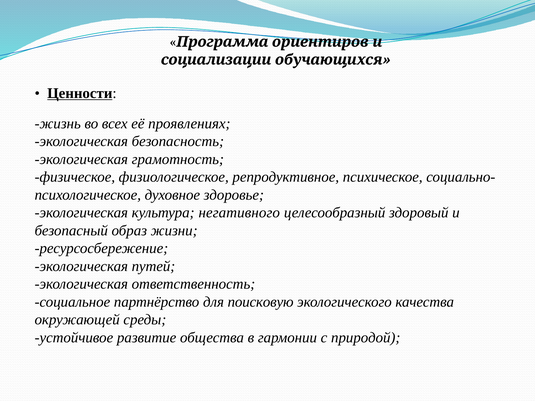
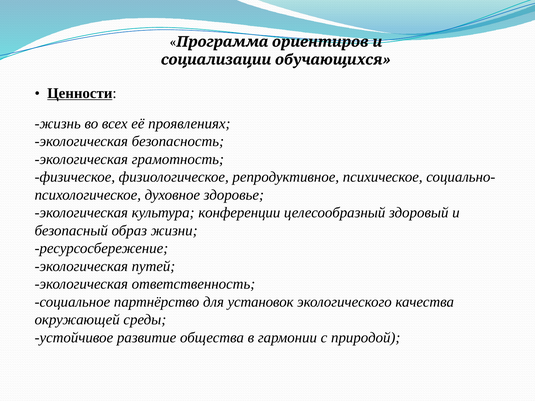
негативного: негативного -> конференции (239, 213)
поисковую: поисковую -> установок (261, 302)
